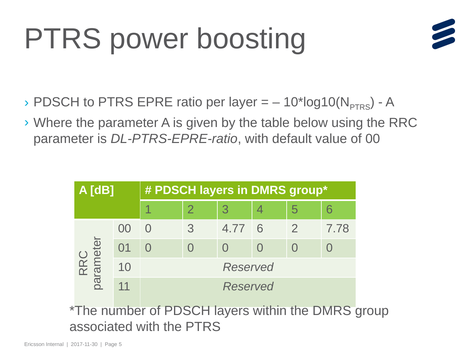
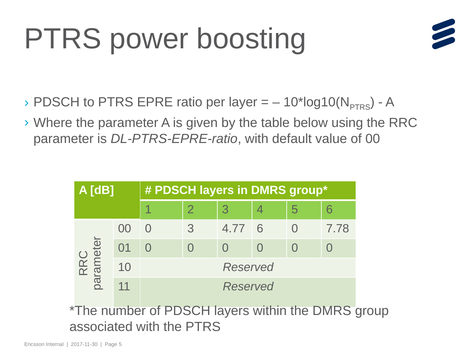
6 2: 2 -> 0 (295, 229)
